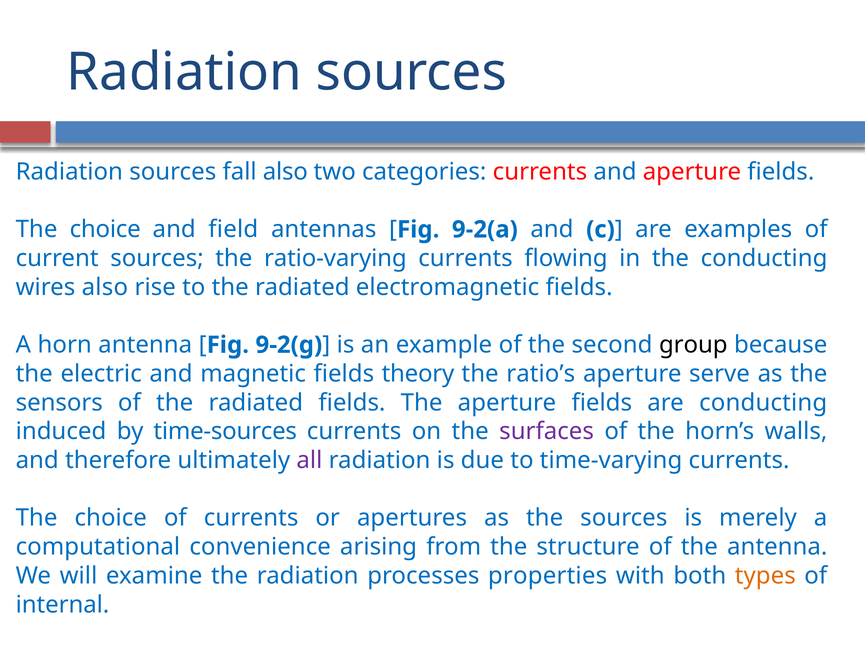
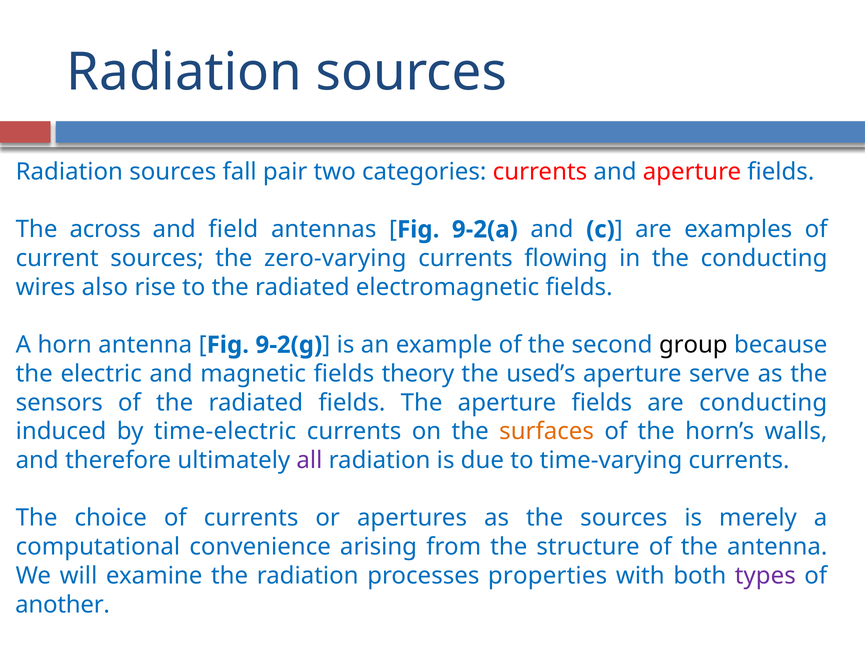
fall also: also -> pair (285, 172)
choice: choice -> across (105, 229)
ratio-varying: ratio-varying -> zero-varying (335, 258)
ratio’s: ratio’s -> used’s (541, 374)
time-sources: time-sources -> time-electric (225, 431)
surfaces colour: purple -> orange (547, 431)
types colour: orange -> purple (765, 576)
internal: internal -> another (63, 604)
